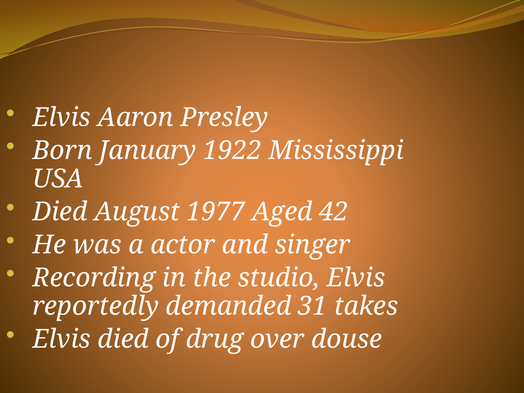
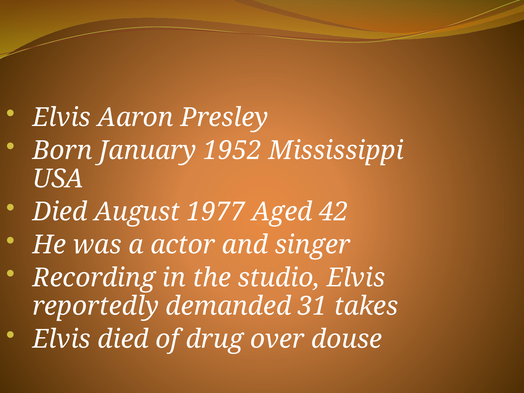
1922: 1922 -> 1952 (232, 151)
